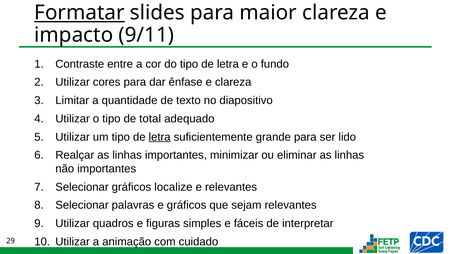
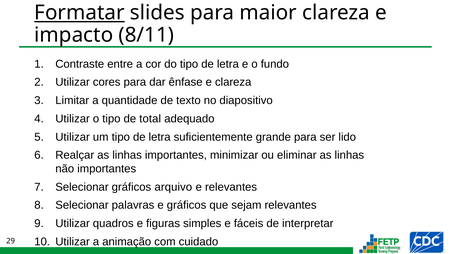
9/11: 9/11 -> 8/11 (146, 35)
letra underline: present -> none (160, 137)
localize: localize -> arquivo (173, 187)
